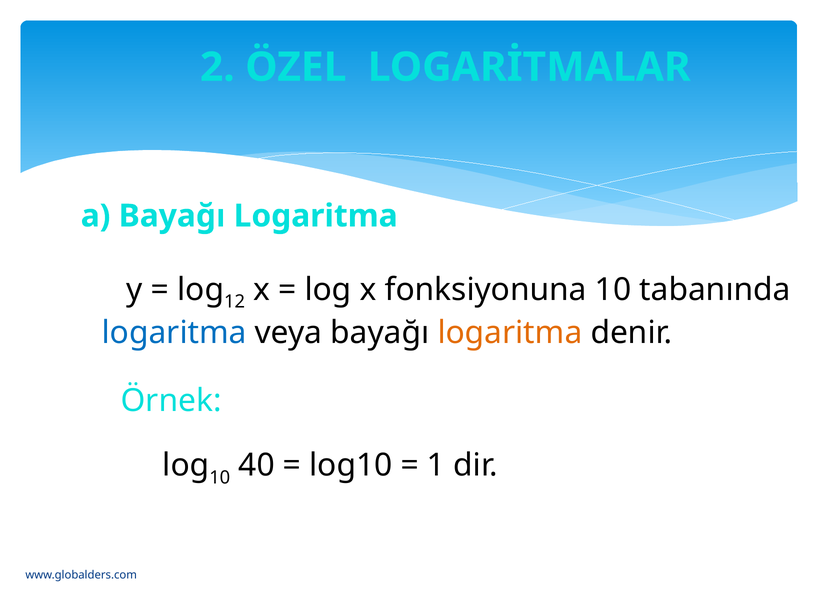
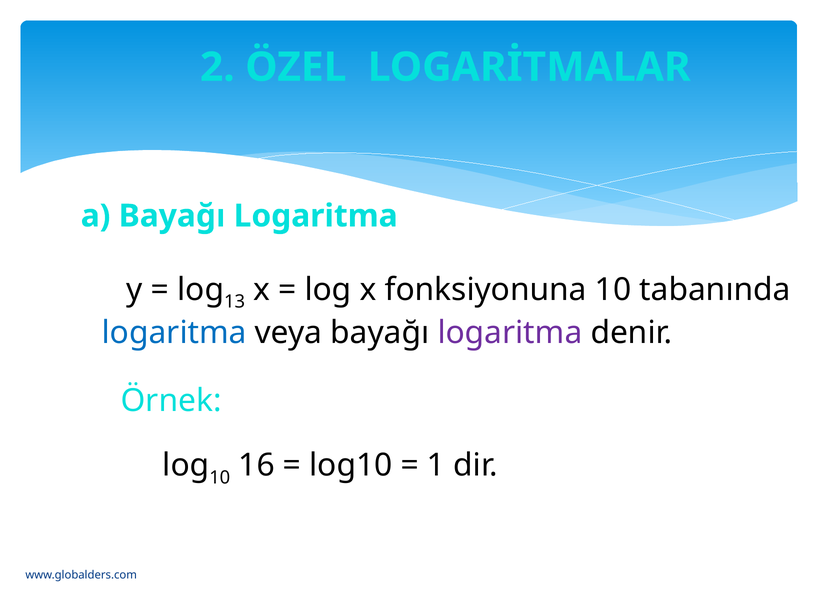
12: 12 -> 13 (235, 302)
logaritma colour: orange -> purple (510, 333)
40: 40 -> 16 (257, 465)
